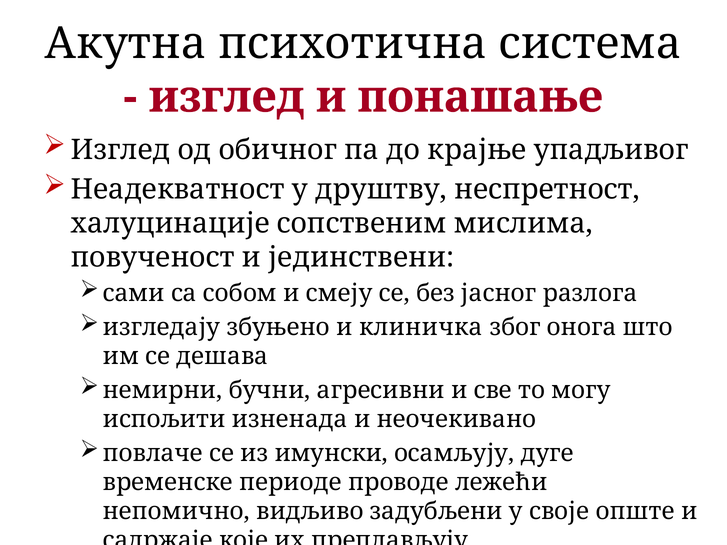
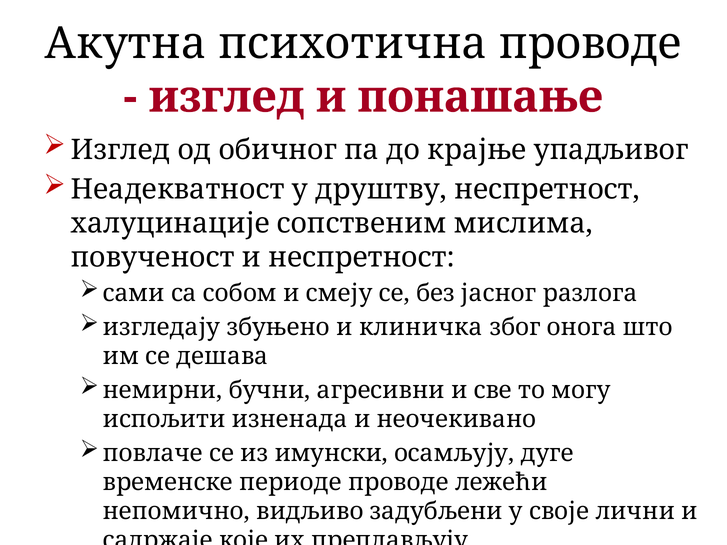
психотична система: система -> проводе (590, 44)
и јединствени: јединствени -> неспретност (361, 257)
опште: опште -> лични (635, 511)
